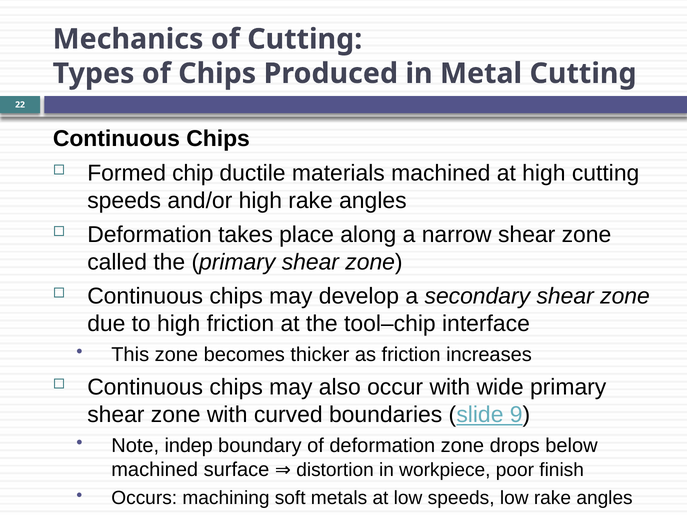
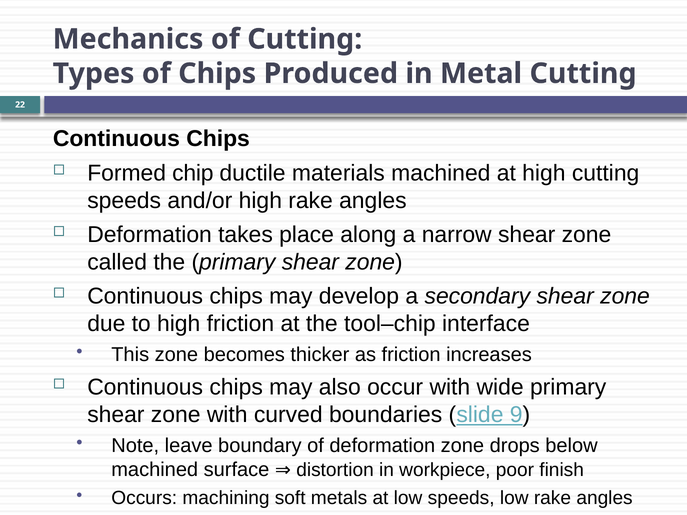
indep: indep -> leave (189, 446)
